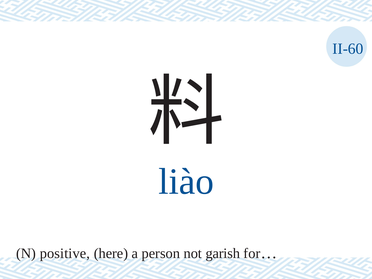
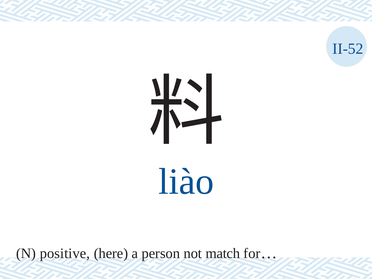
II-60: II-60 -> II-52 (348, 49)
garish: garish -> match (223, 254)
